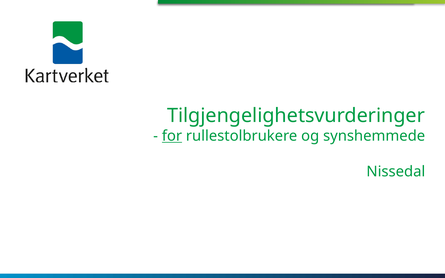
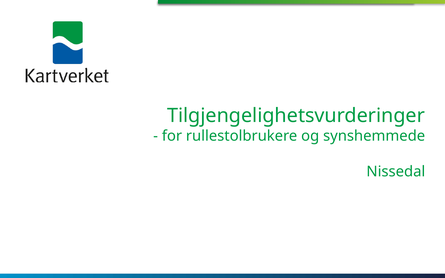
for underline: present -> none (172, 136)
